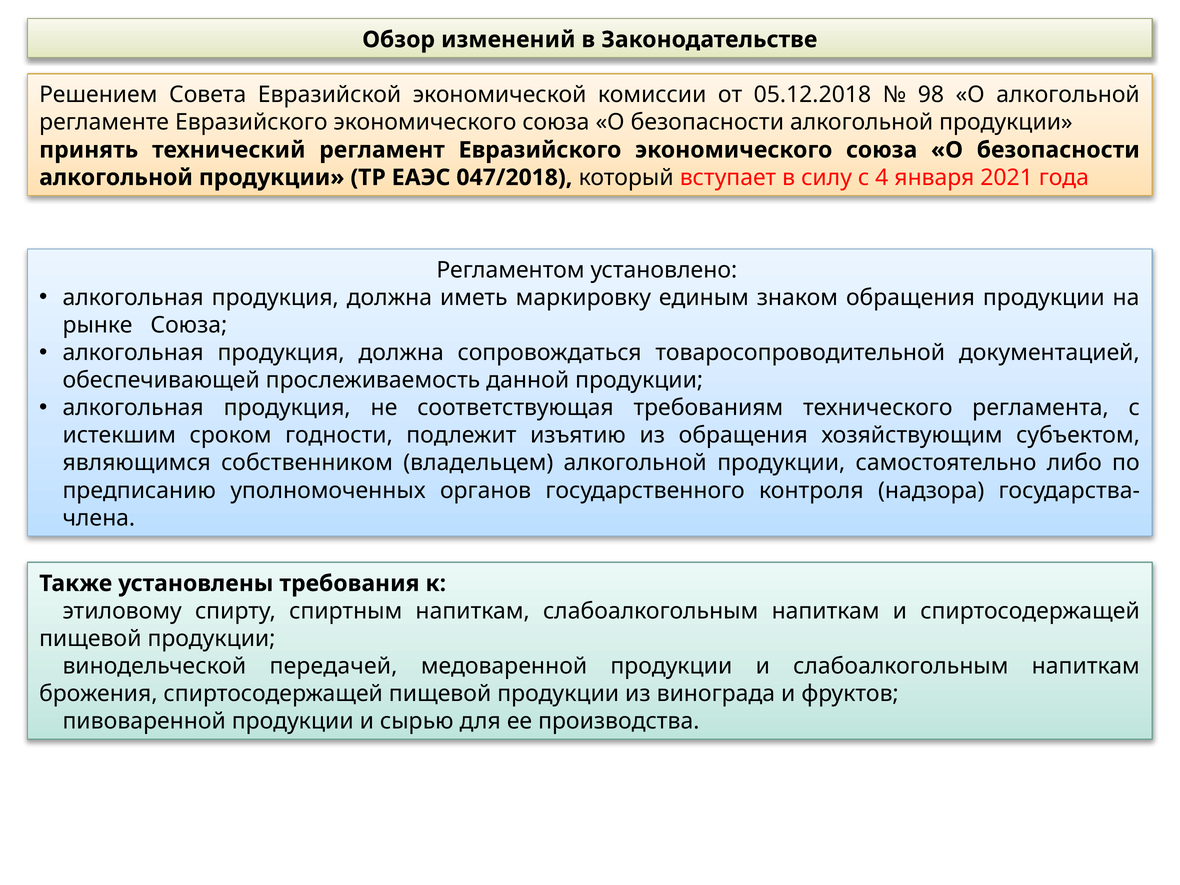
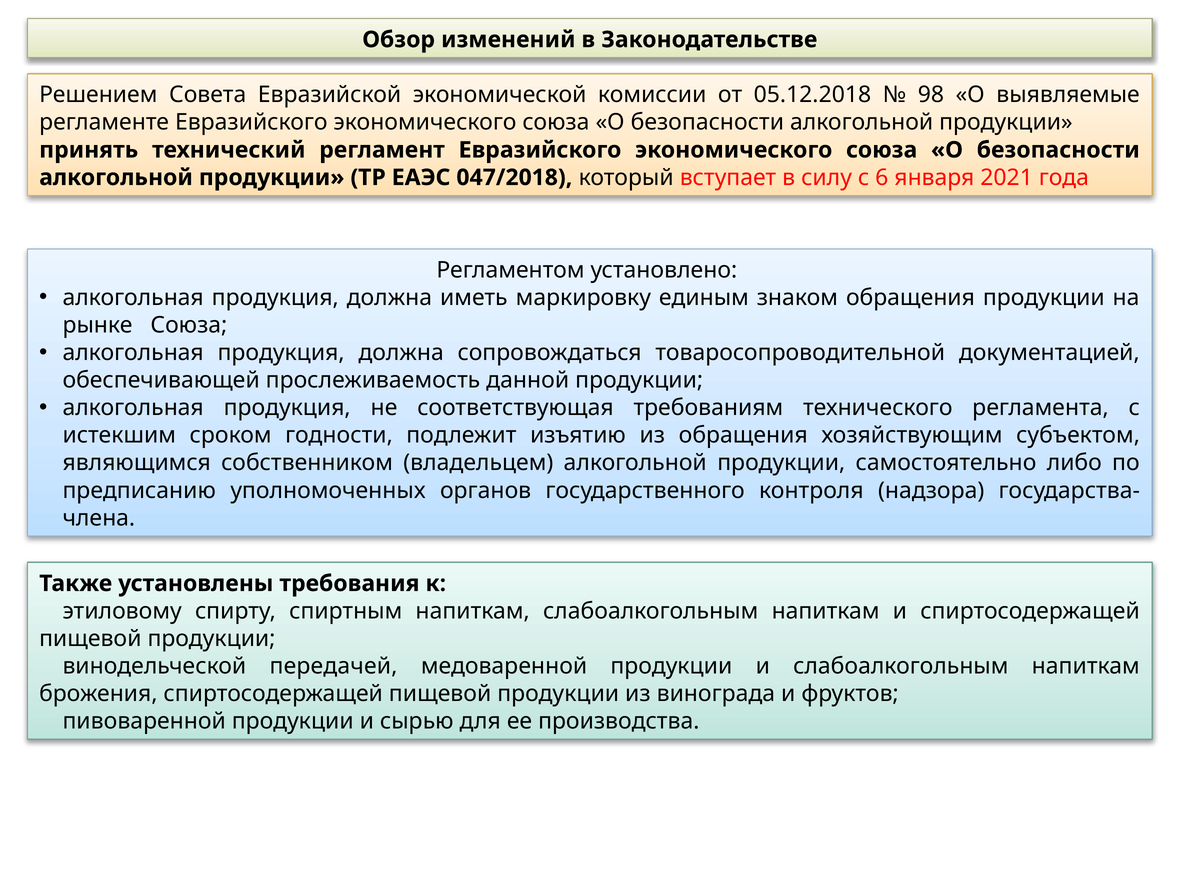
О алкогольной: алкогольной -> выявляемые (1068, 95)
4: 4 -> 6 (882, 178)
